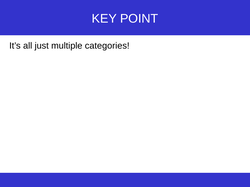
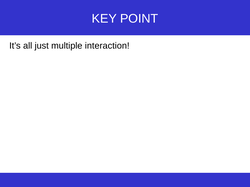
categories: categories -> interaction (107, 46)
